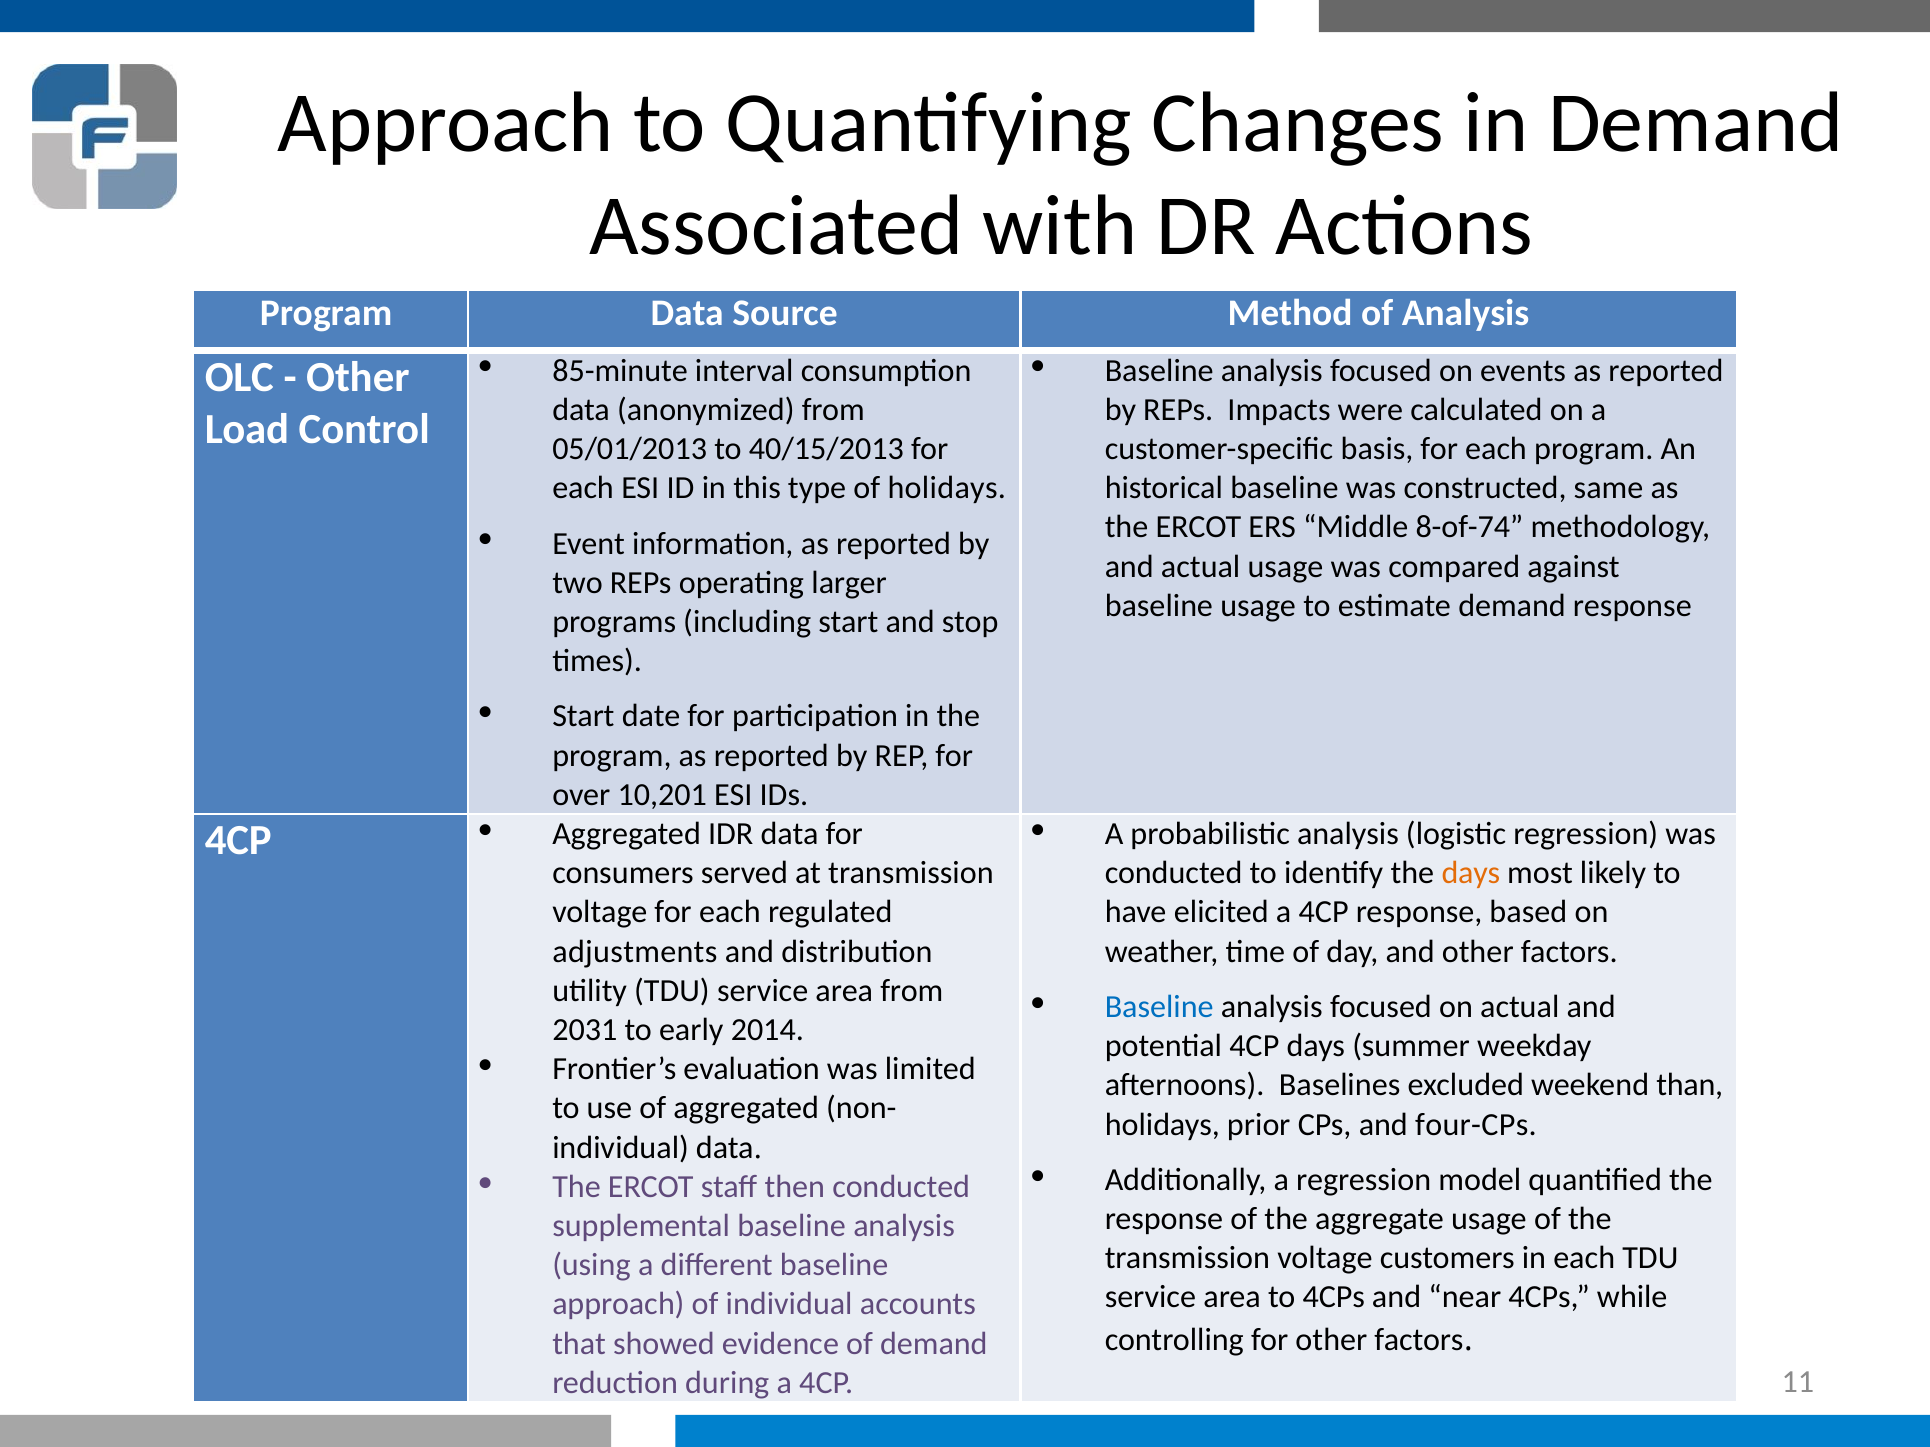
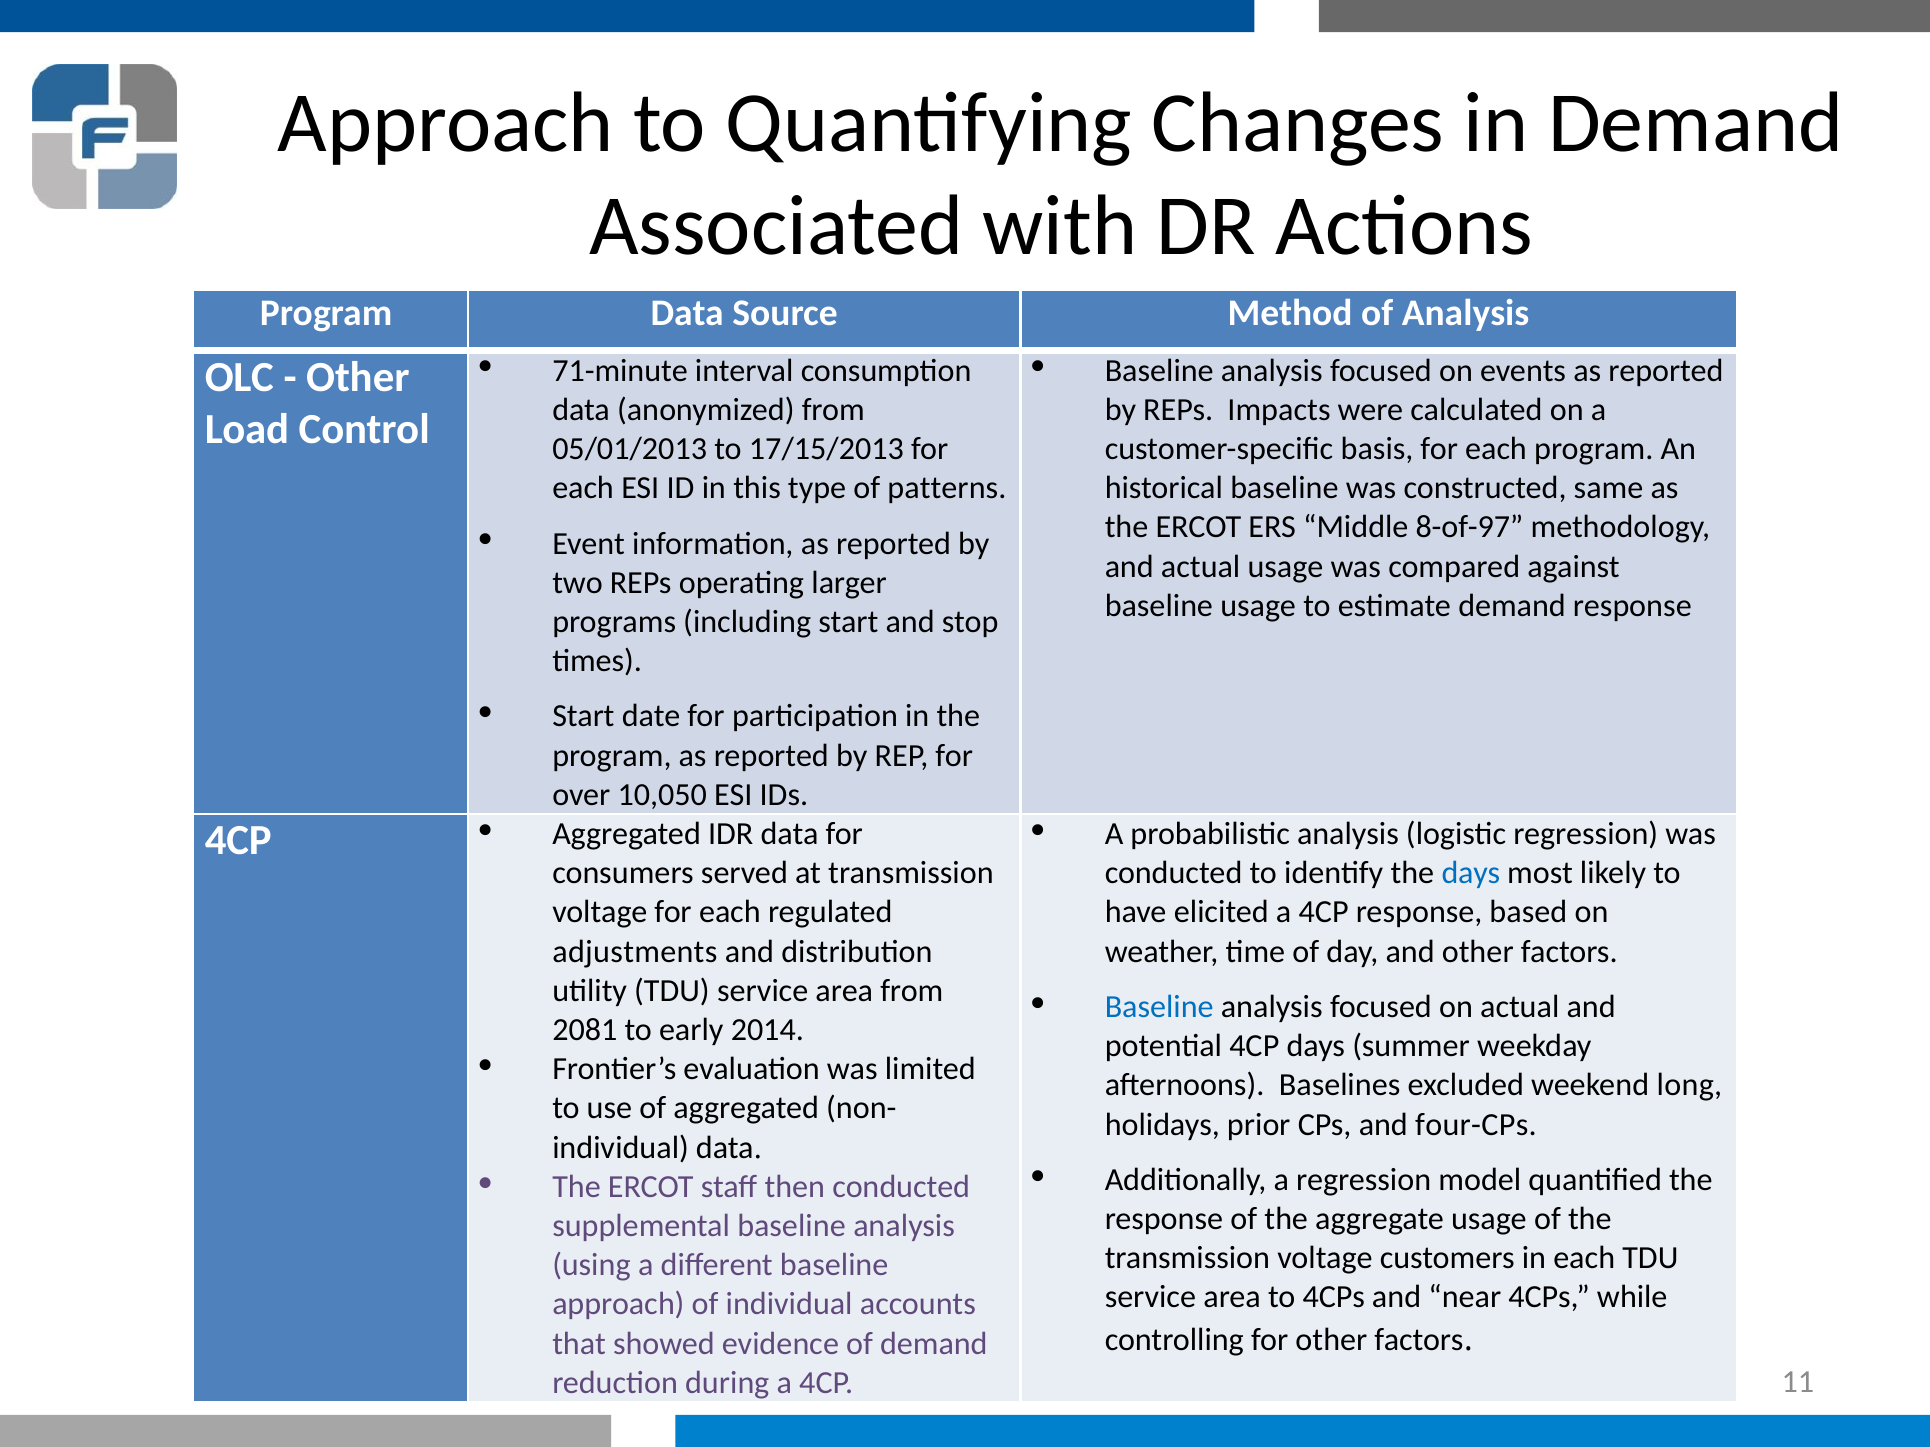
85-minute: 85-minute -> 71-minute (620, 371)
40/15/2013: 40/15/2013 -> 17/15/2013 (826, 449)
of holidays: holidays -> patterns (947, 488)
8-of-74: 8-of-74 -> 8-of-97 (1469, 528)
10,201: 10,201 -> 10,050 (662, 795)
days colour: orange -> blue (1471, 873)
2031: 2031 -> 2081 (585, 1030)
than: than -> long (1689, 1086)
